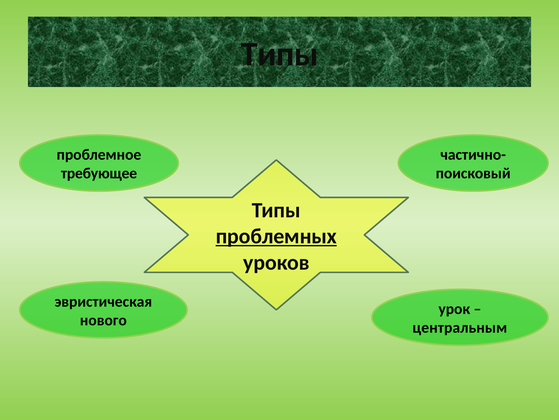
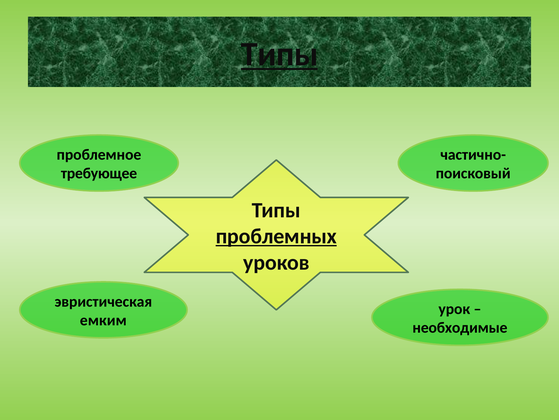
Типы underline: none -> present (280, 54)
нового: нового -> емким (103, 320)
центральным: центральным -> необходимые (460, 327)
